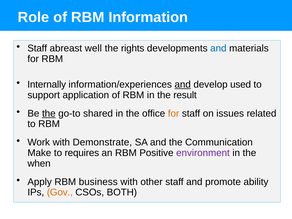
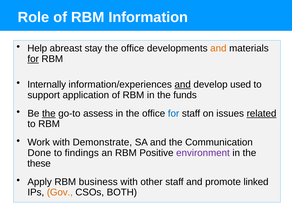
Staff: Staff -> Help (37, 48)
well: well -> stay (93, 48)
rights: rights -> office (133, 48)
and colour: blue -> orange (218, 48)
for underline: none -> present (33, 59)
result: result -> funds (185, 95)
shared: shared -> assess (98, 113)
for colour: orange -> blue (174, 113)
related underline: none -> present (262, 113)
Make: Make -> Done (39, 153)
requires: requires -> findings (82, 153)
when: when -> these (39, 163)
ability: ability -> linked (256, 182)
